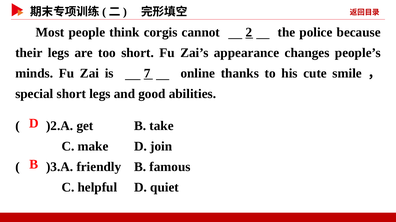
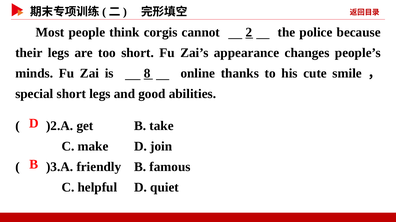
7: 7 -> 8 (147, 74)
